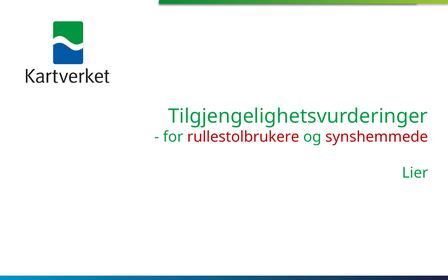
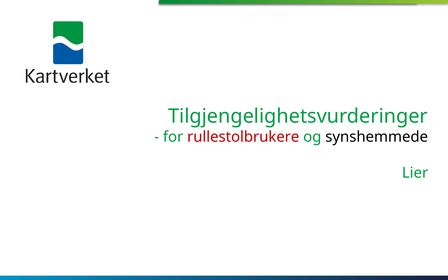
synshemmede colour: red -> black (377, 137)
